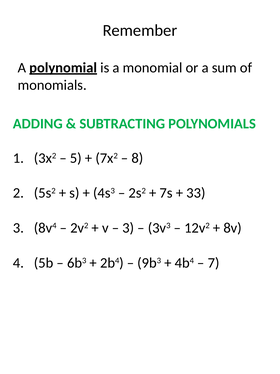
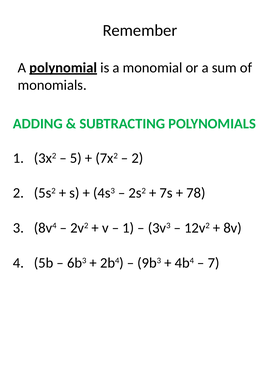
8: 8 -> 2 (137, 158)
33: 33 -> 78 (196, 193)
3: 3 -> 1 (128, 227)
